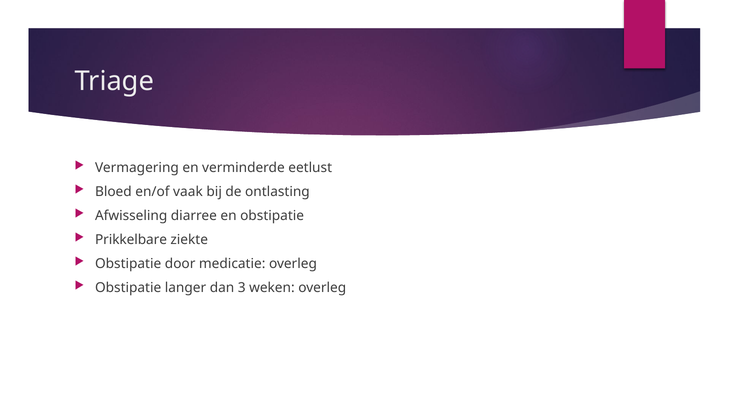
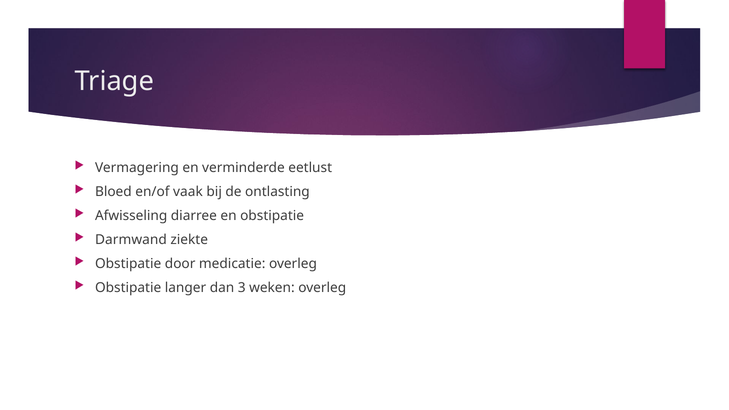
Prikkelbare: Prikkelbare -> Darmwand (131, 240)
